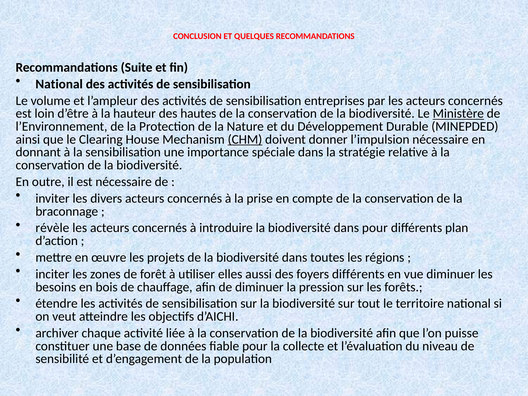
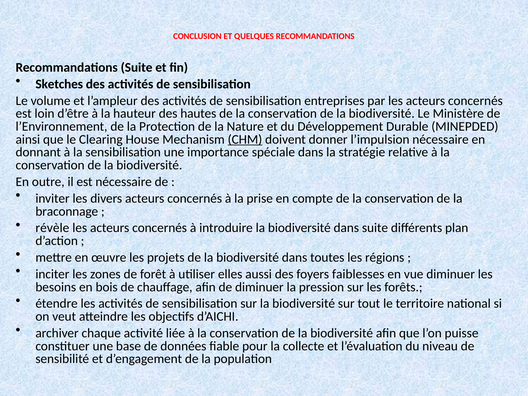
National: National -> Sketches (59, 84)
Ministère underline: present -> none (458, 114)
dans pour: pour -> suite (375, 228)
foyers différents: différents -> faiblesses (358, 274)
